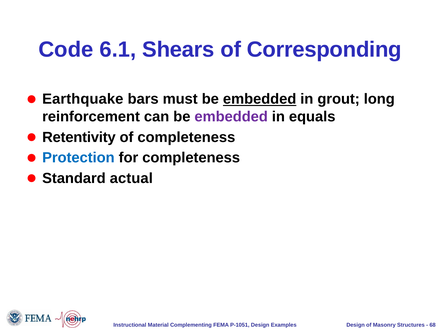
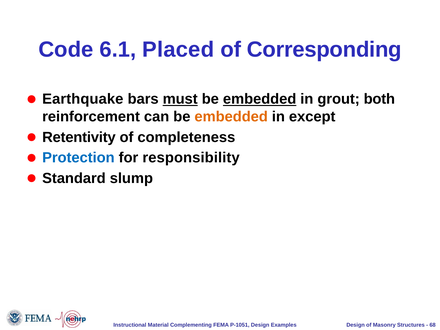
Shears: Shears -> Placed (178, 50)
must underline: none -> present (180, 99)
long: long -> both (379, 99)
embedded colour: purple -> orange (231, 117)
equals: equals -> except (312, 117)
for completeness: completeness -> responsibility (191, 158)
actual: actual -> slump (131, 178)
